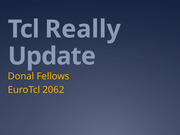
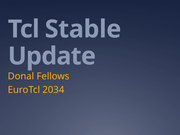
Really: Really -> Stable (83, 29)
2062: 2062 -> 2034 (53, 90)
